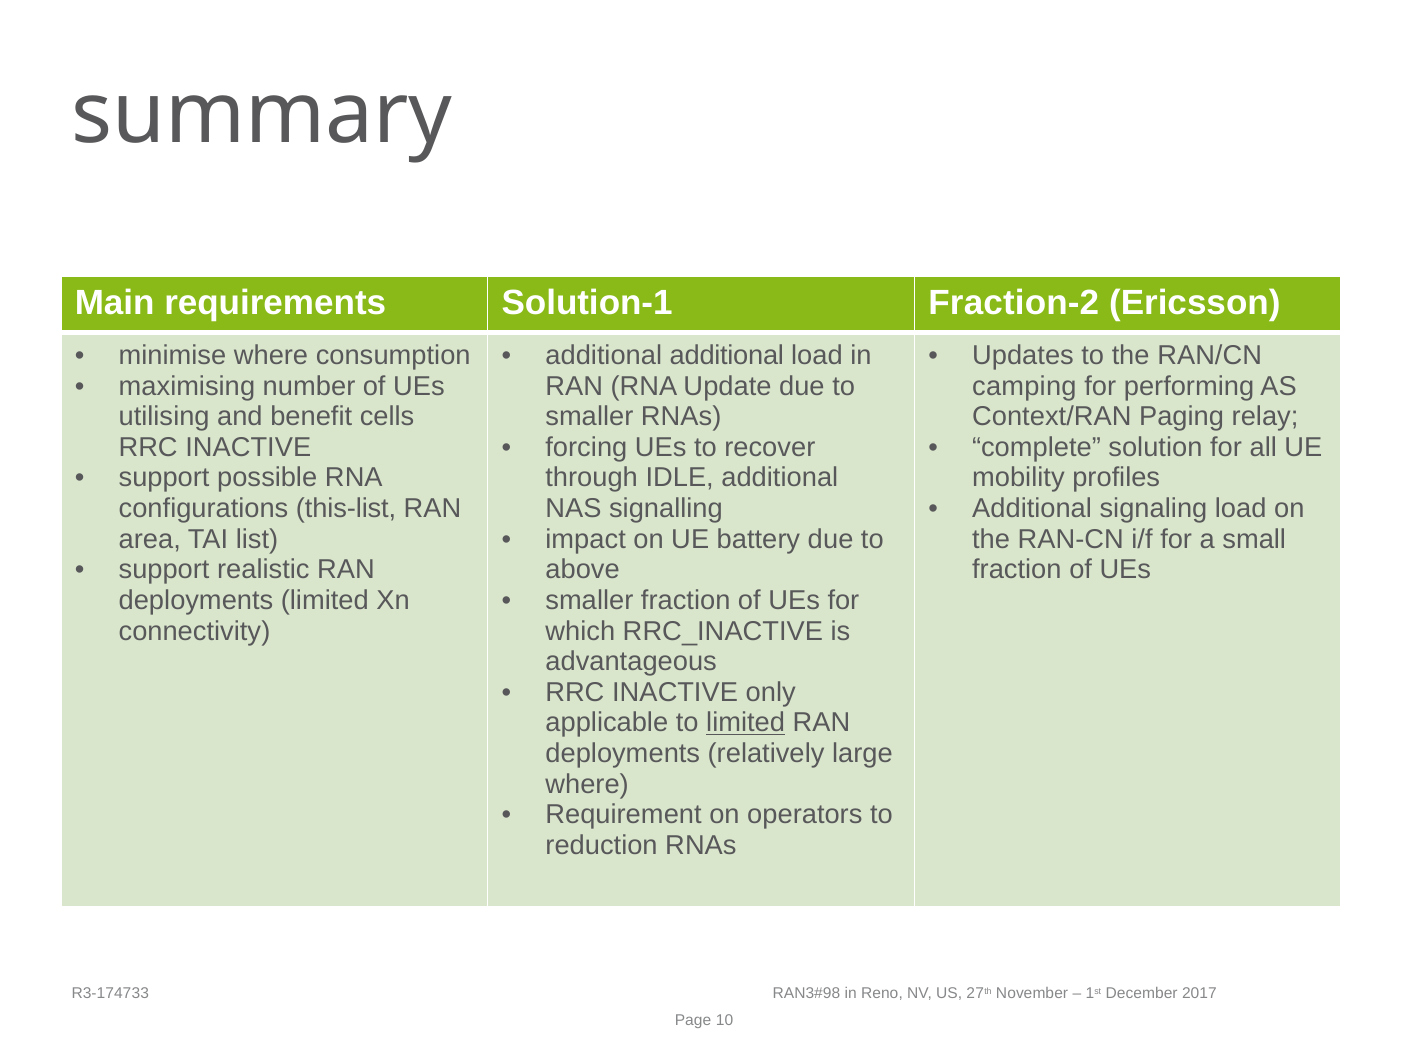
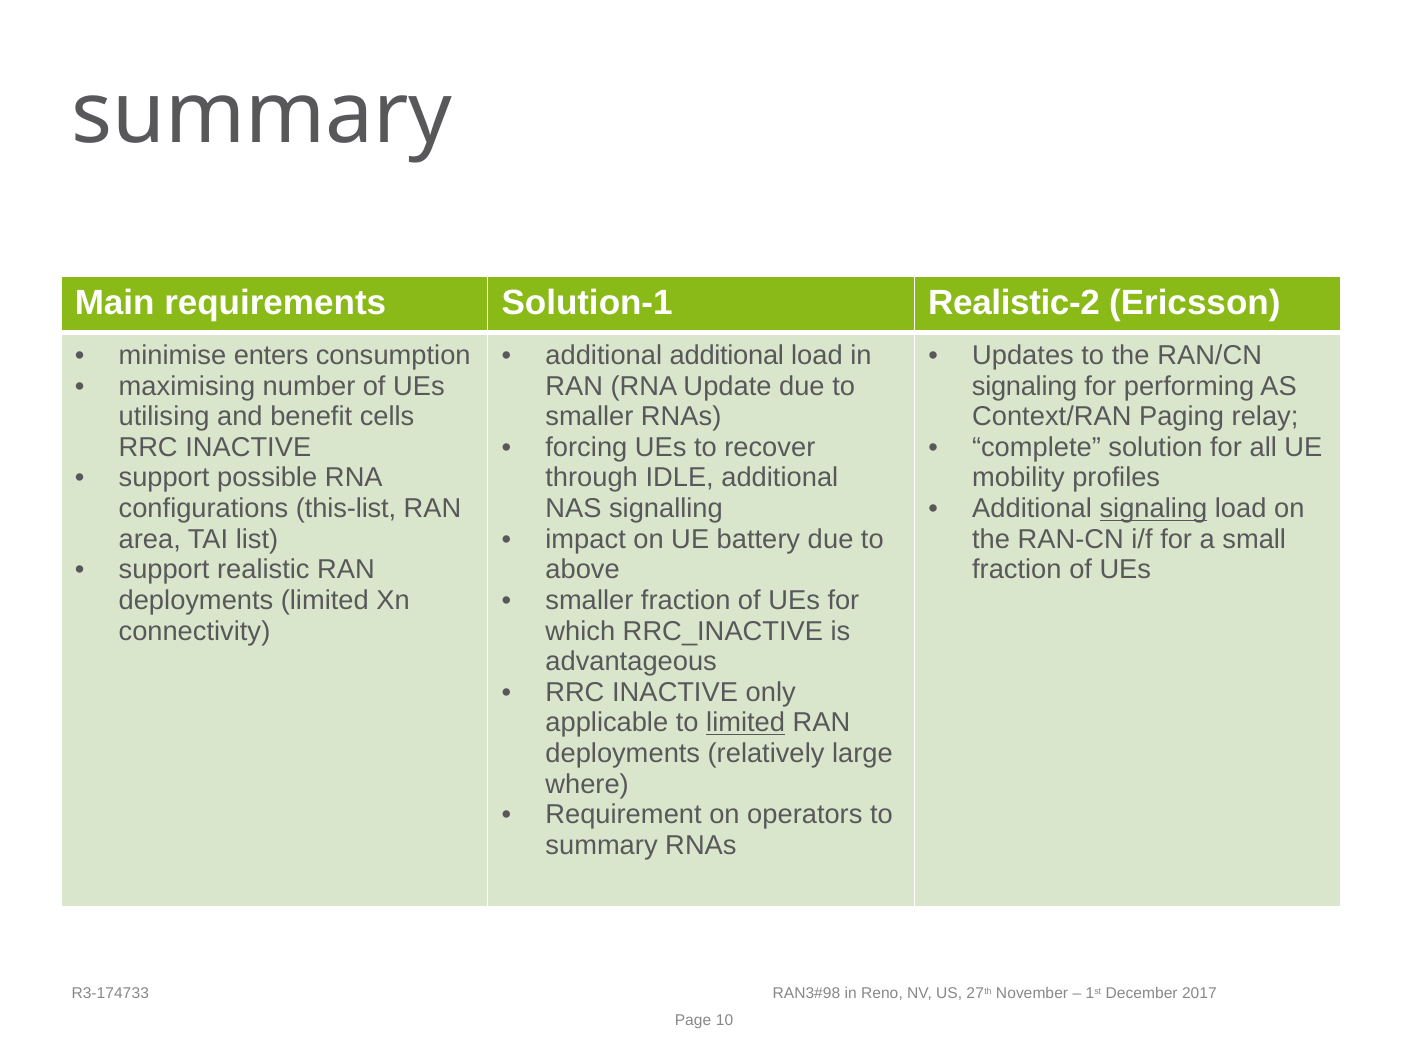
Fraction-2: Fraction-2 -> Realistic-2 (1014, 303)
minimise where: where -> enters (271, 356)
camping: camping -> signaling (1025, 386)
signaling underline: none -> present (1153, 509)
reduction: reduction -> summary (602, 846)
